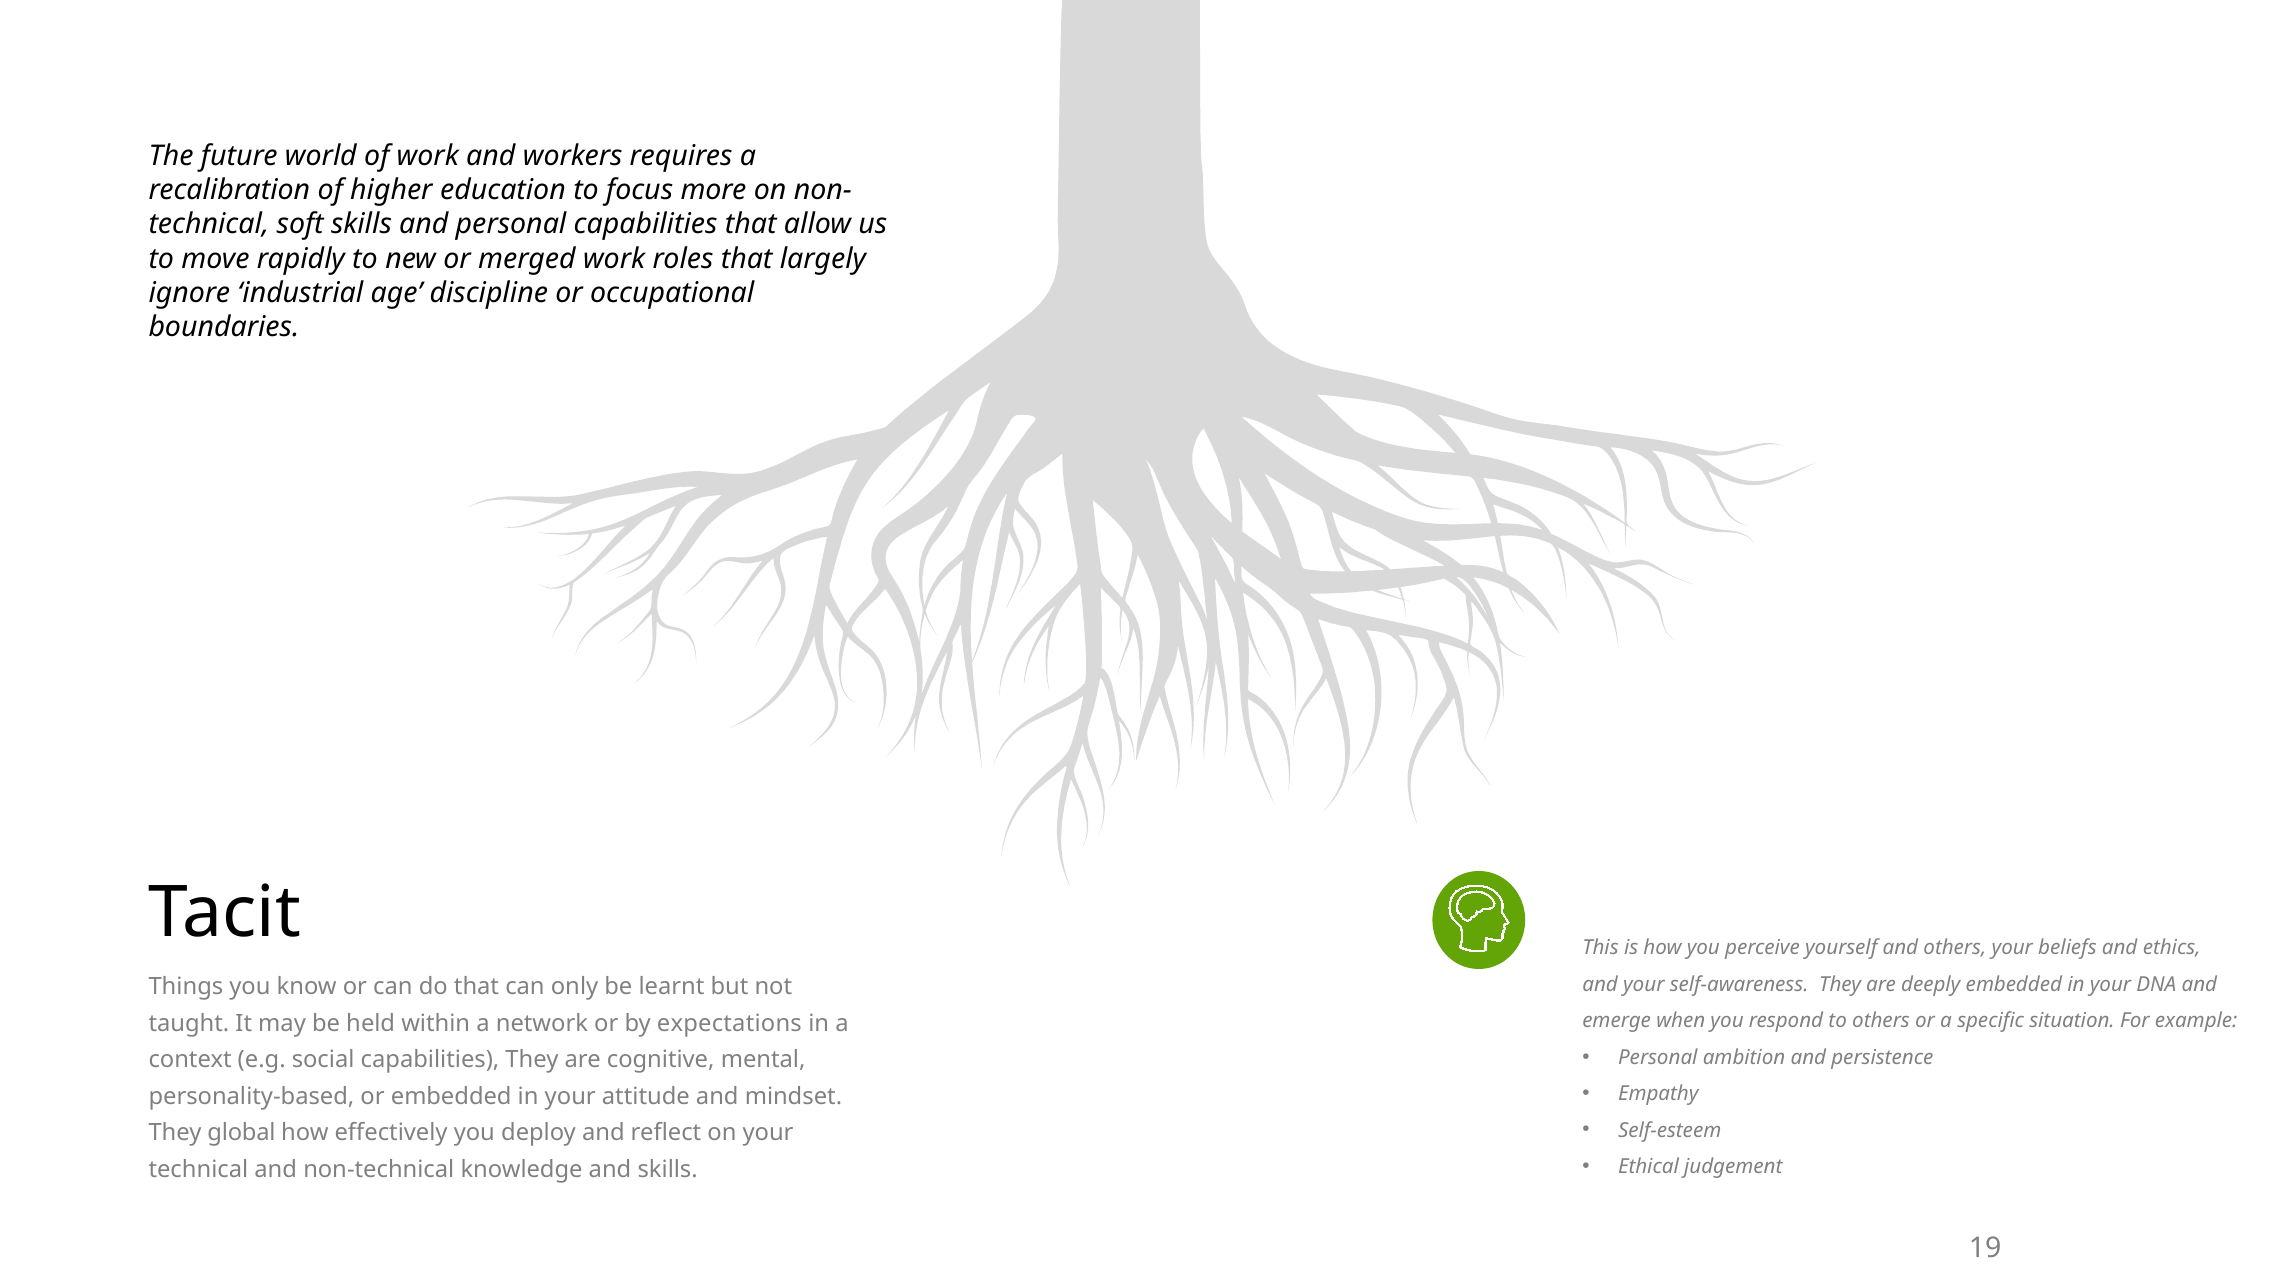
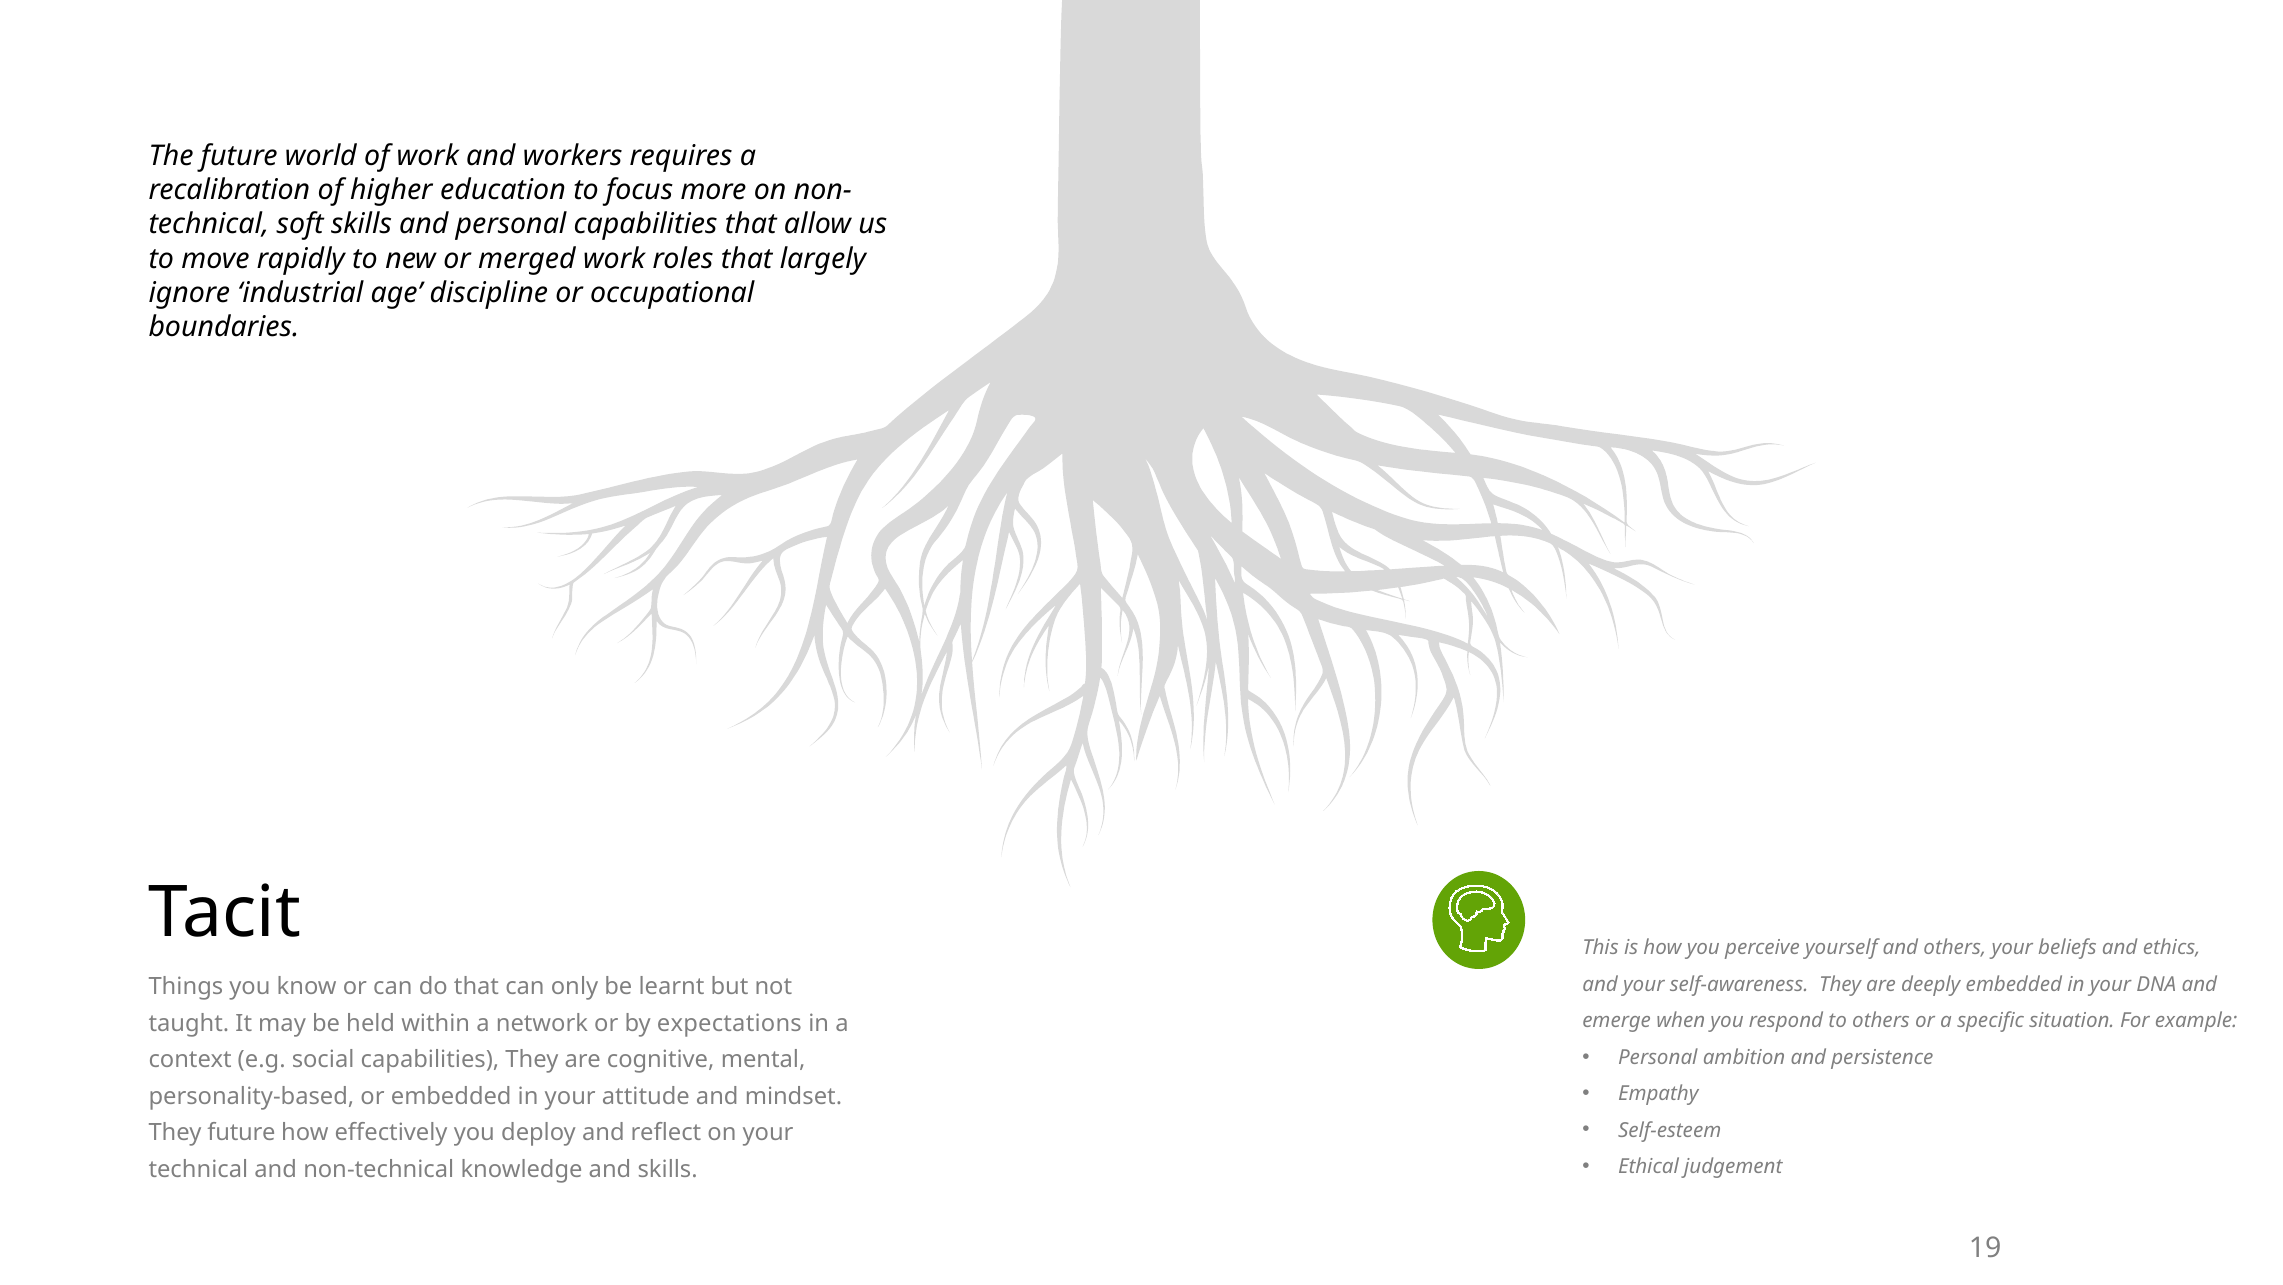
They global: global -> future (242, 1132)
